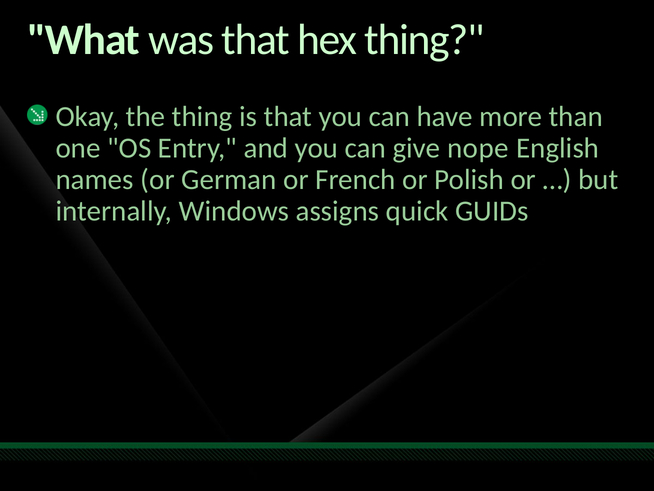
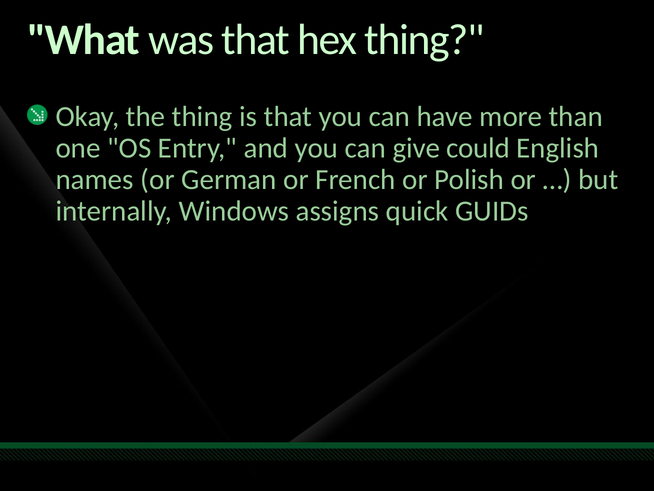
nope: nope -> could (478, 148)
